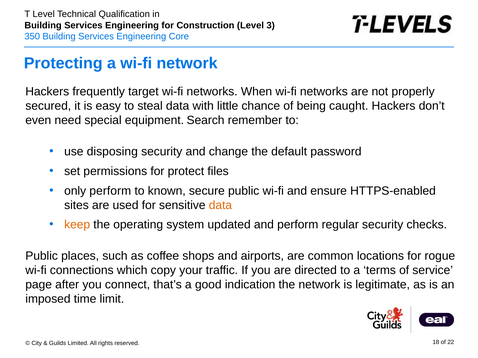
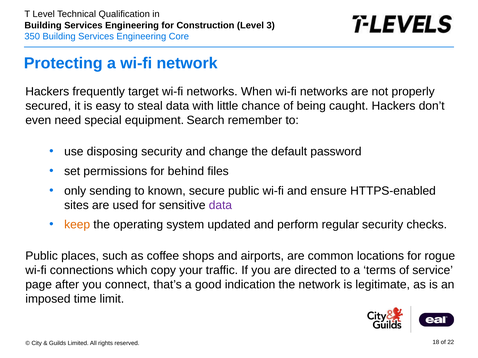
protect: protect -> behind (186, 171)
only perform: perform -> sending (110, 191)
data colour: orange -> purple (220, 205)
